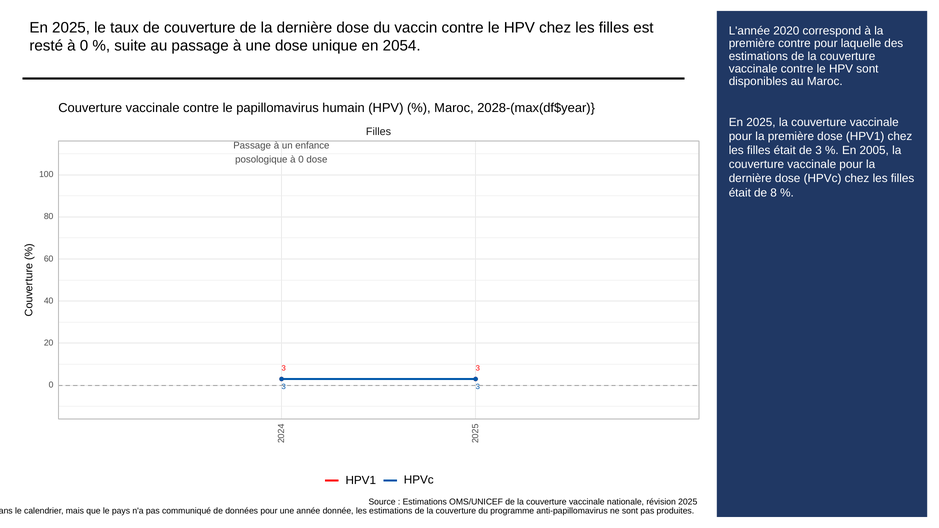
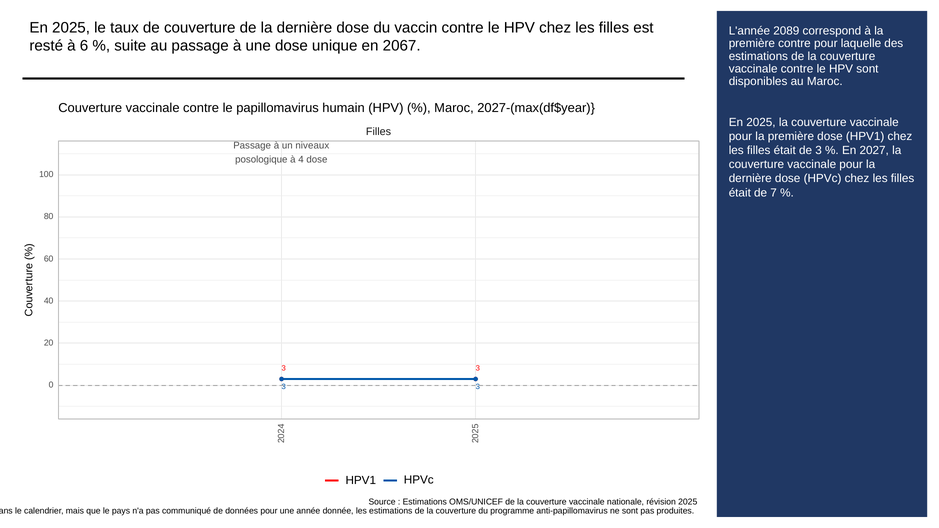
2020: 2020 -> 2089 (786, 31)
resté à 0: 0 -> 6 (84, 46)
2054: 2054 -> 2067 (402, 46)
2028-(max(df$year: 2028-(max(df$year -> 2027-(max(df$year (536, 108)
enfance: enfance -> niveaux (312, 146)
2005: 2005 -> 2027 (874, 151)
posologique à 0: 0 -> 4 (301, 160)
8: 8 -> 7 (774, 193)
